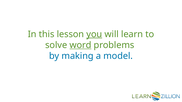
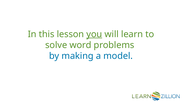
word underline: present -> none (80, 45)
